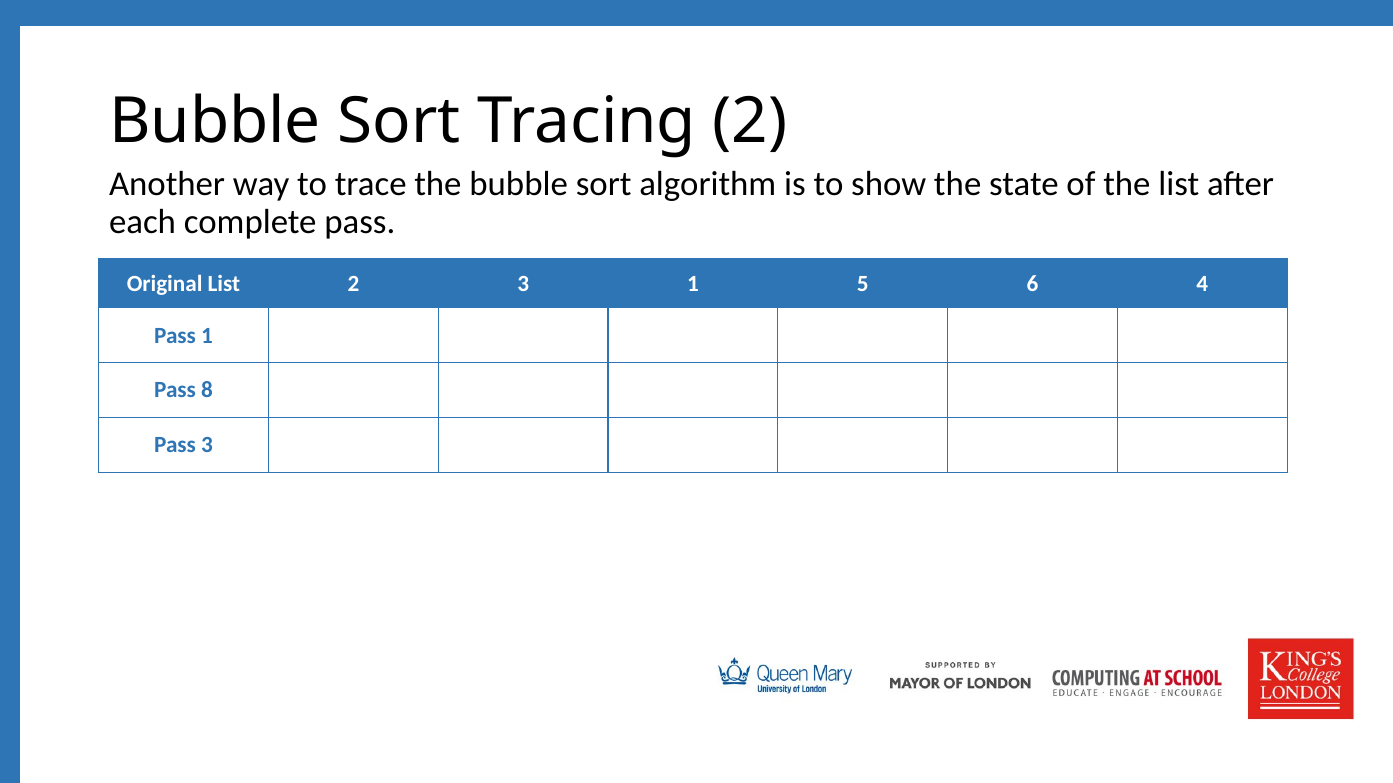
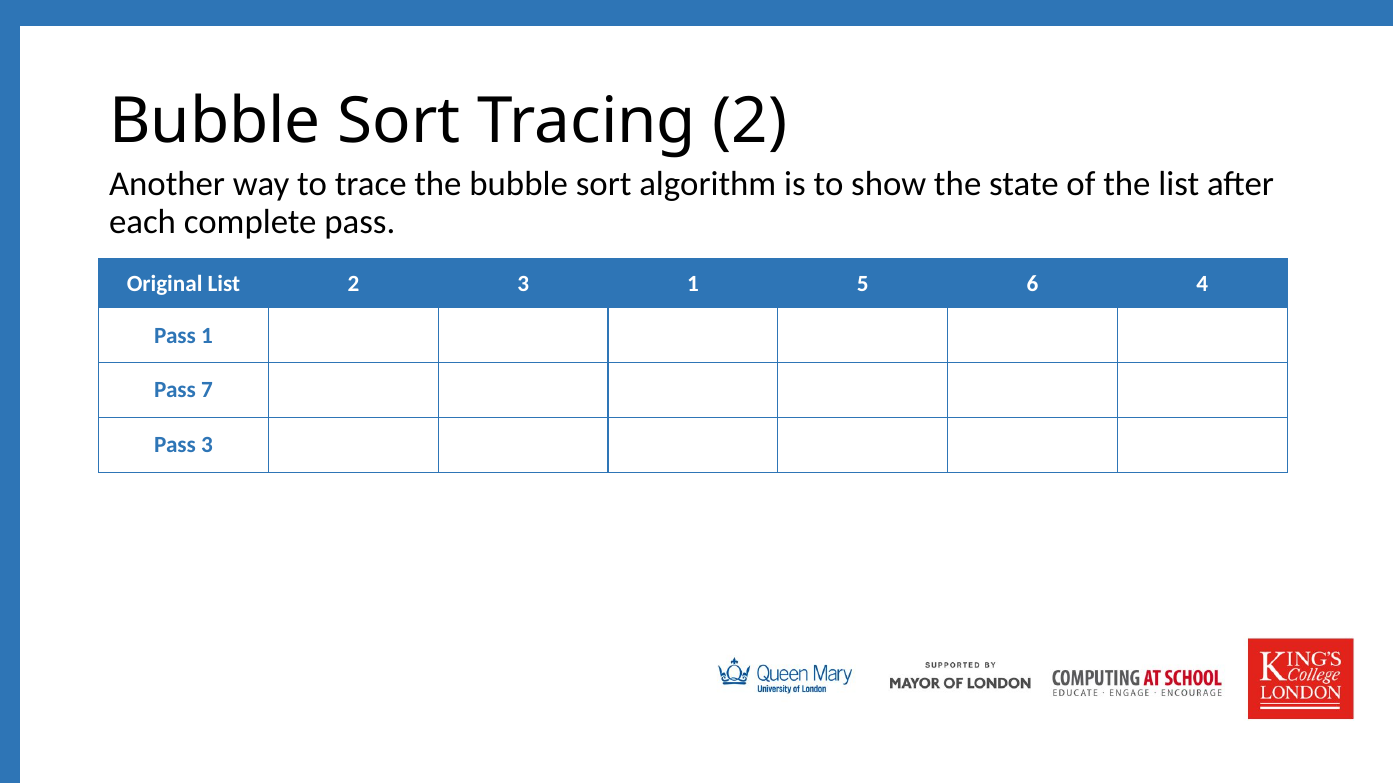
8: 8 -> 7 (207, 391)
